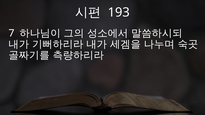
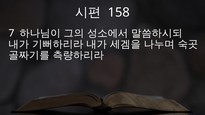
193: 193 -> 158 (119, 12)
